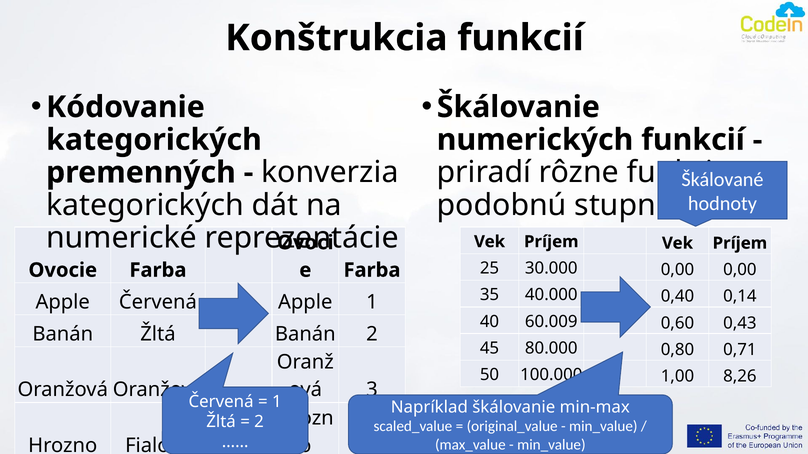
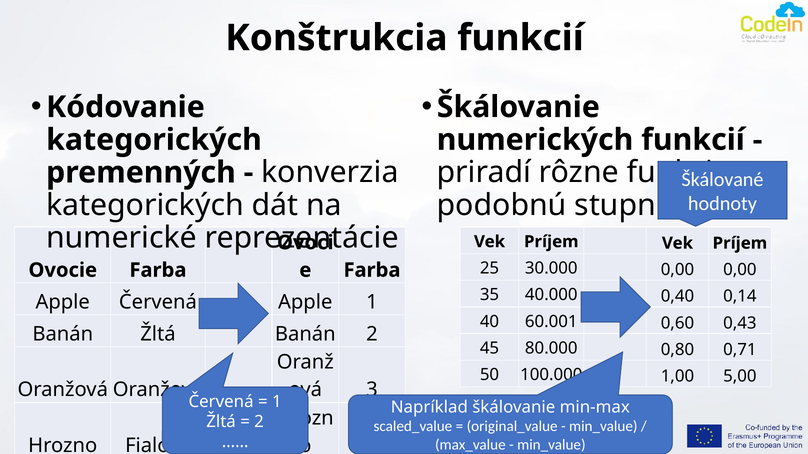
60.009: 60.009 -> 60.001 (551, 322)
8,26: 8,26 -> 5,00 (740, 377)
